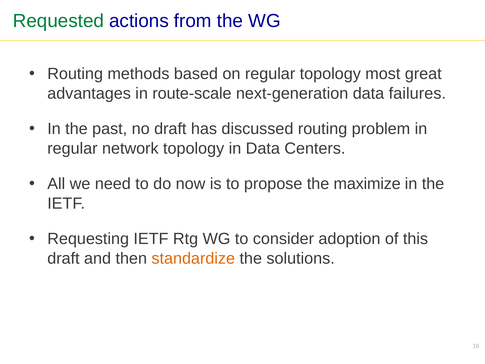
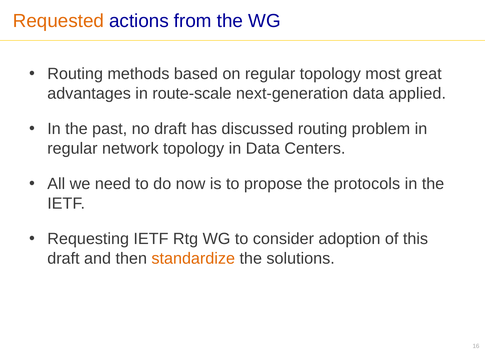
Requested colour: green -> orange (58, 21)
failures: failures -> applied (417, 93)
maximize: maximize -> protocols (367, 184)
